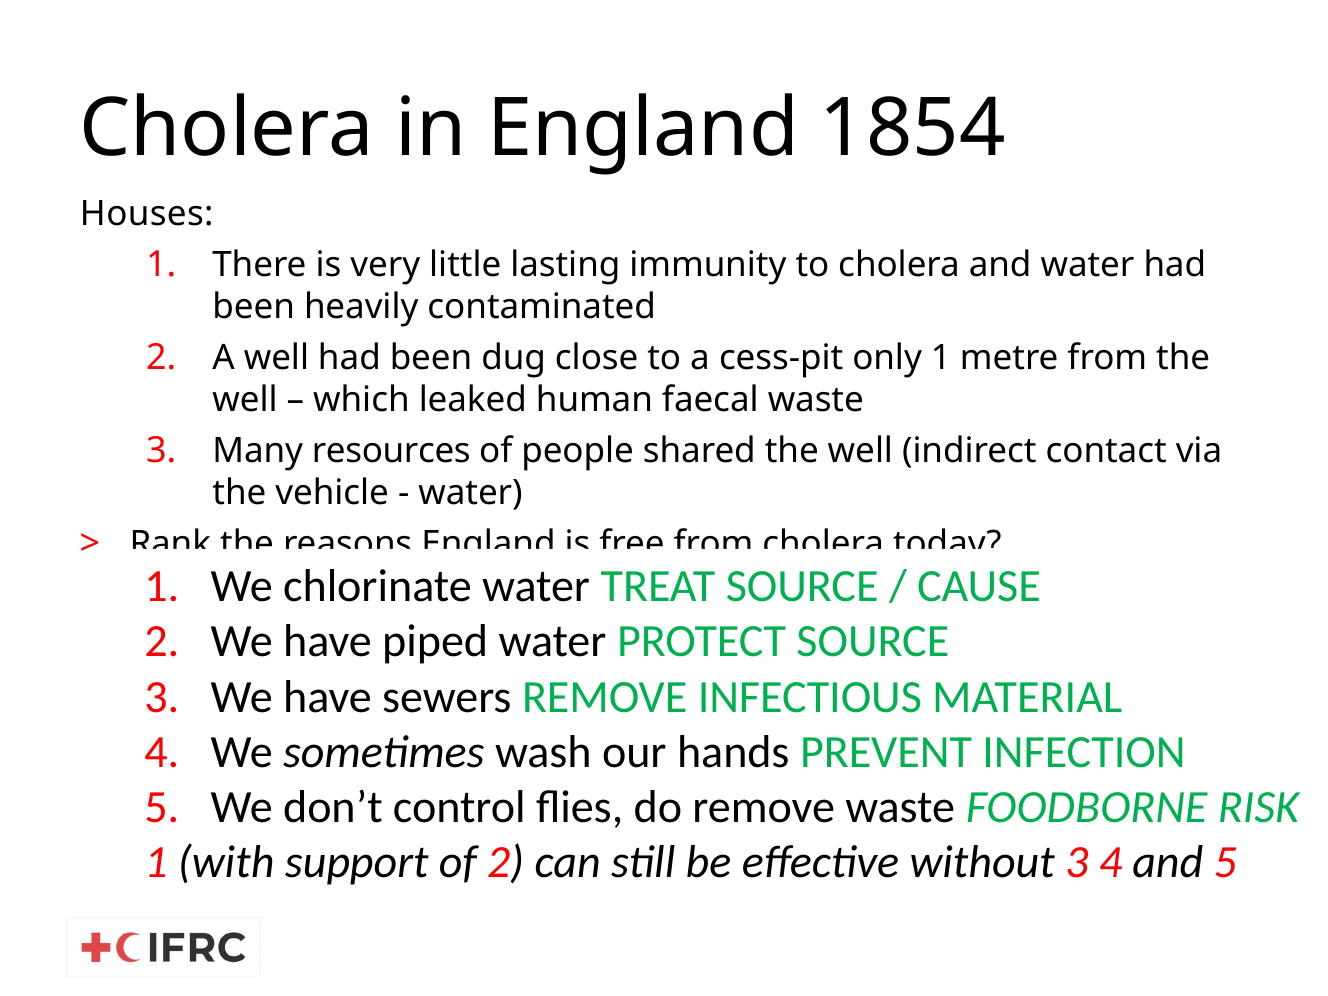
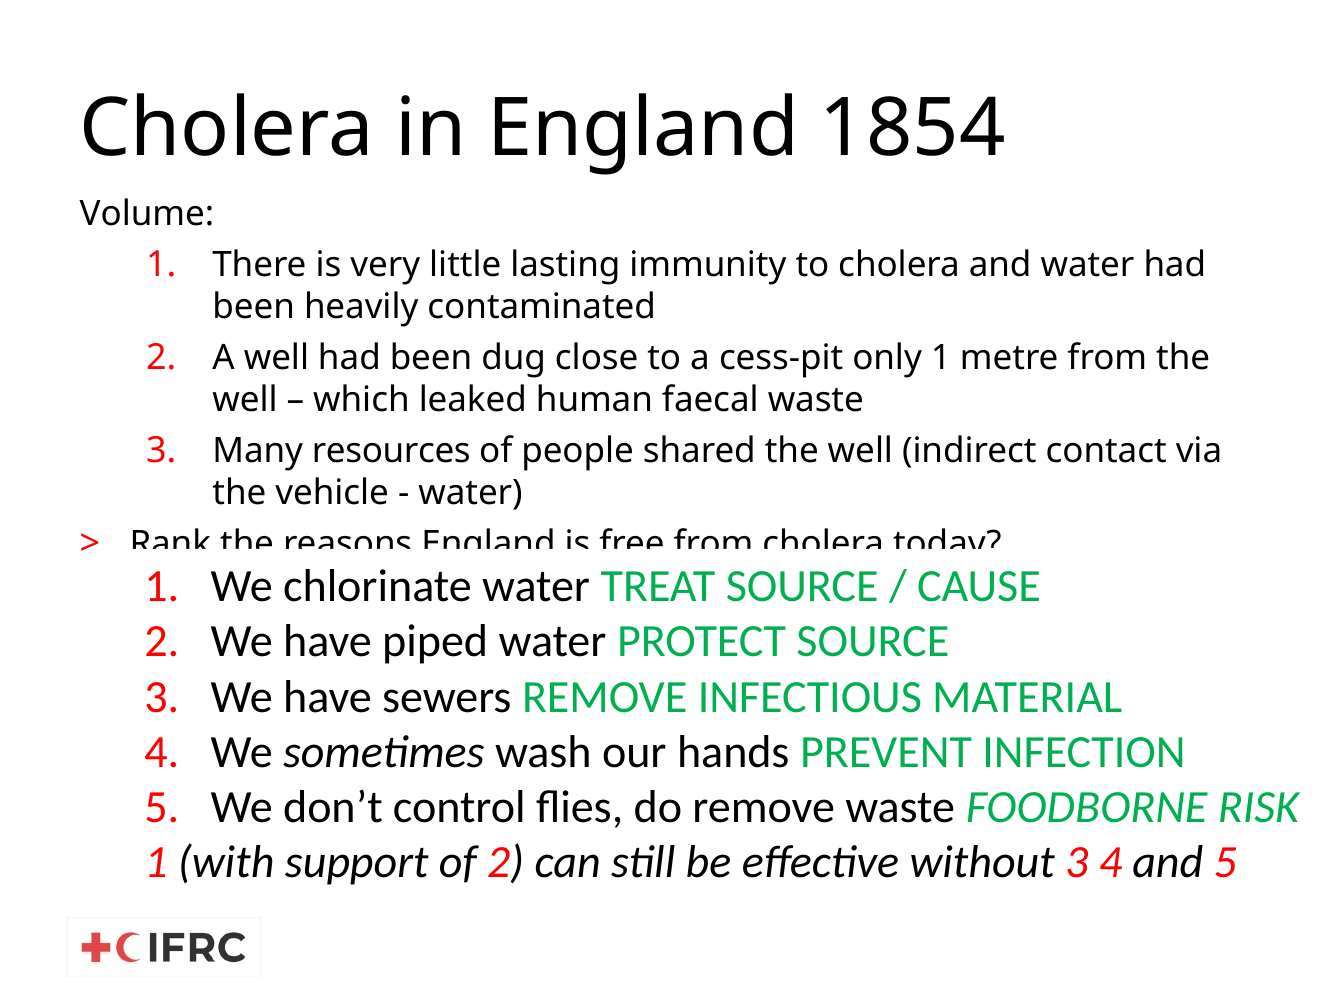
Houses: Houses -> Volume (147, 214)
